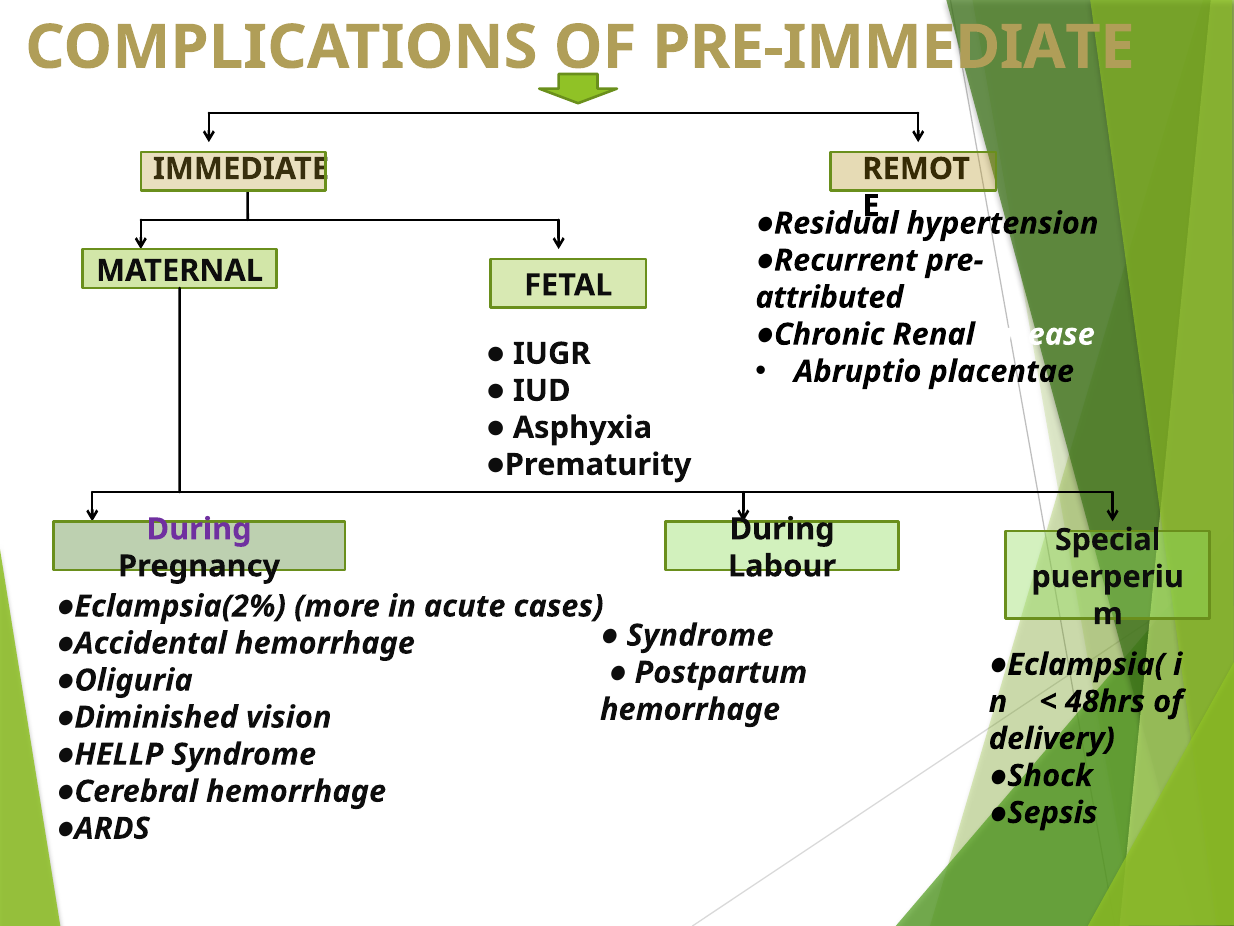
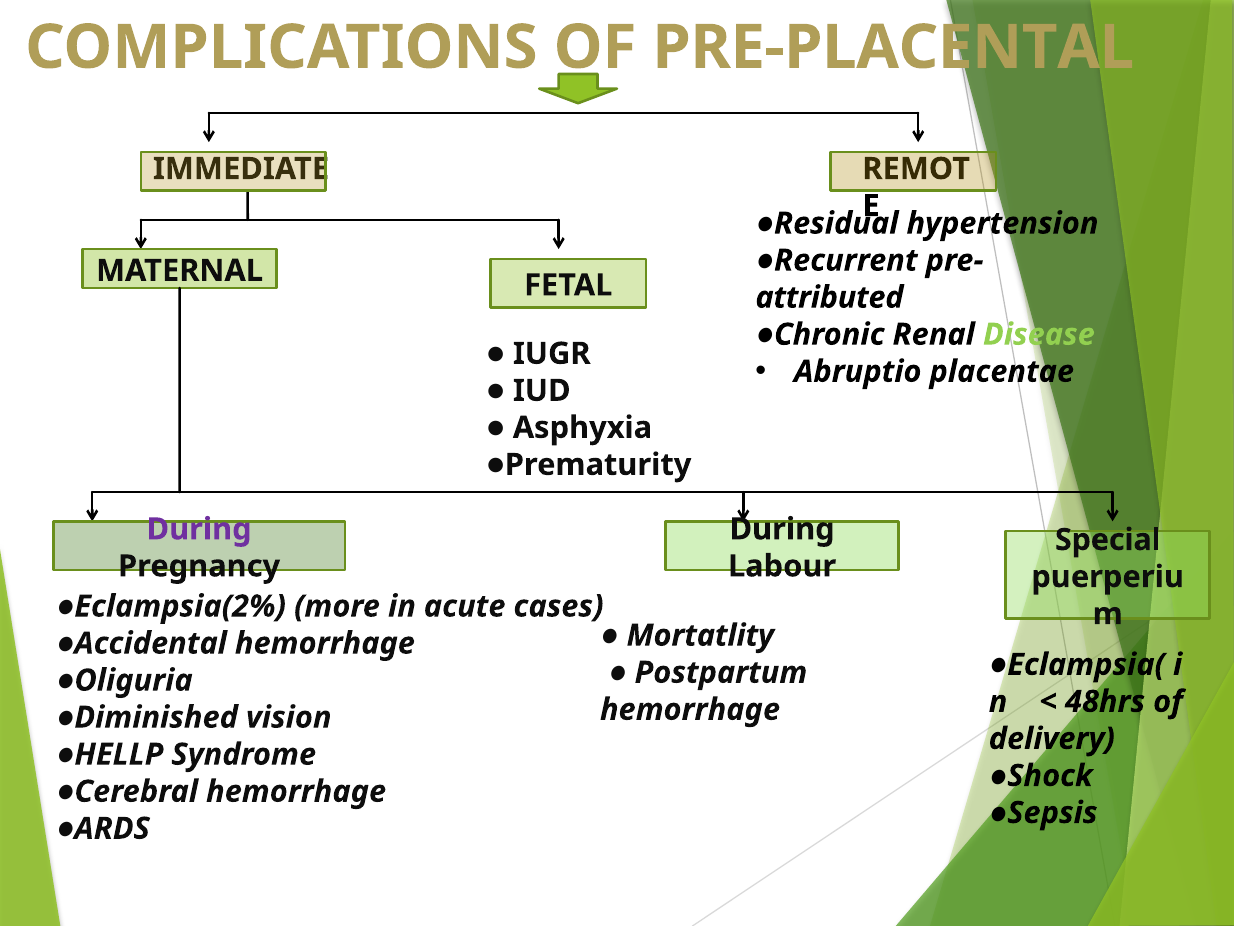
PRE-IMMEDIATE: PRE-IMMEDIATE -> PRE-PLACENTAL (893, 47)
Disease colour: white -> light green (1039, 334)
Syndrome: Syndrome -> Mortatlity (700, 635)
